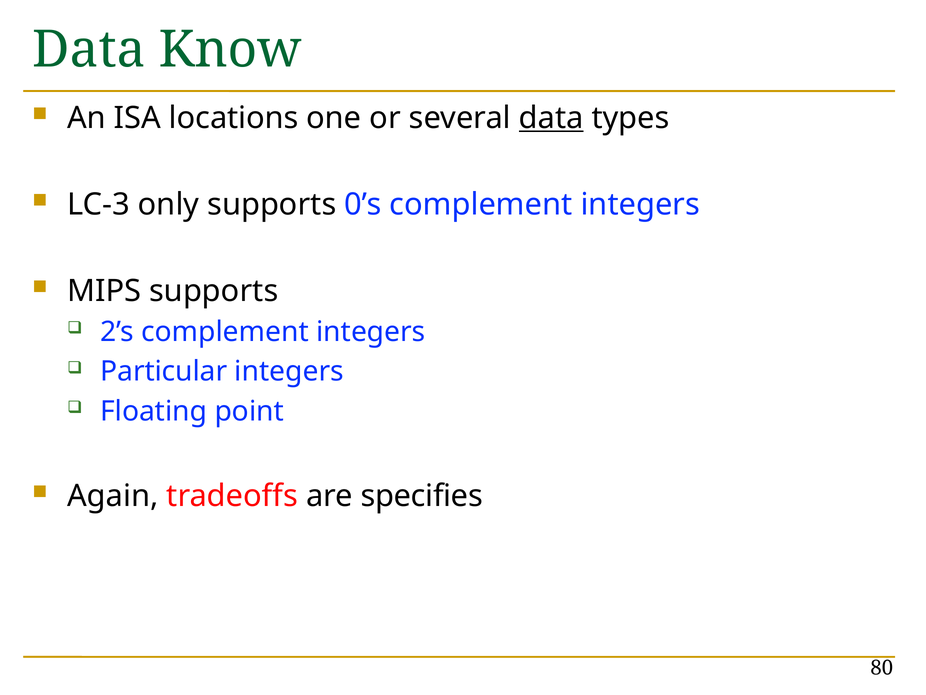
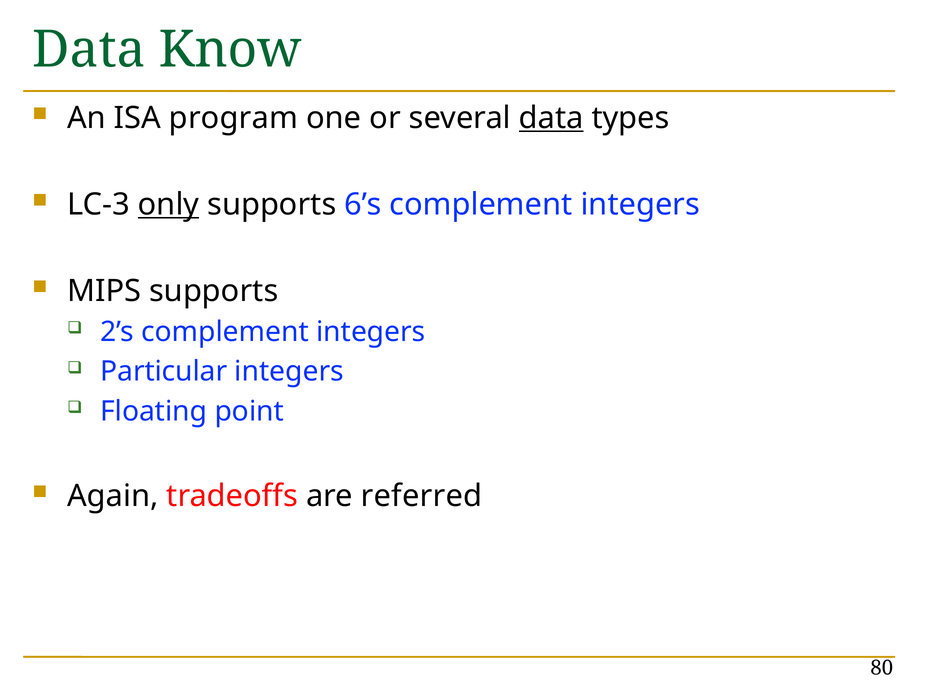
locations: locations -> program (234, 118)
only underline: none -> present (169, 204)
0’s: 0’s -> 6’s (363, 204)
specifies: specifies -> referred (421, 496)
